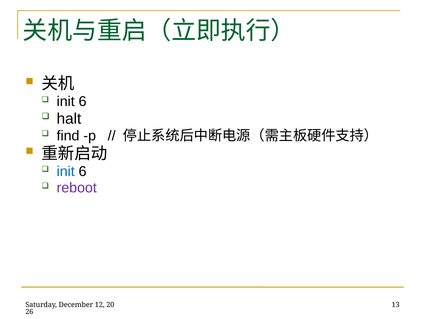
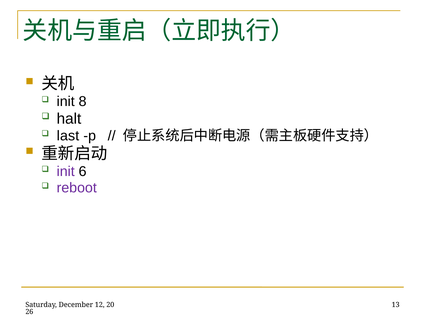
6: 6 -> 8 (83, 101)
find: find -> last (68, 136)
init colour: blue -> purple (66, 171)
